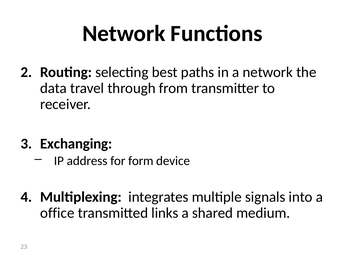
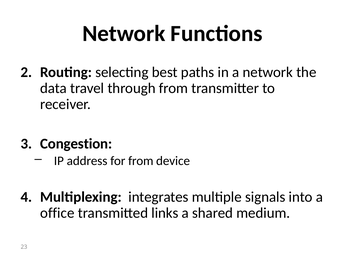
Exchanging: Exchanging -> Congestion (76, 144)
for form: form -> from (141, 161)
